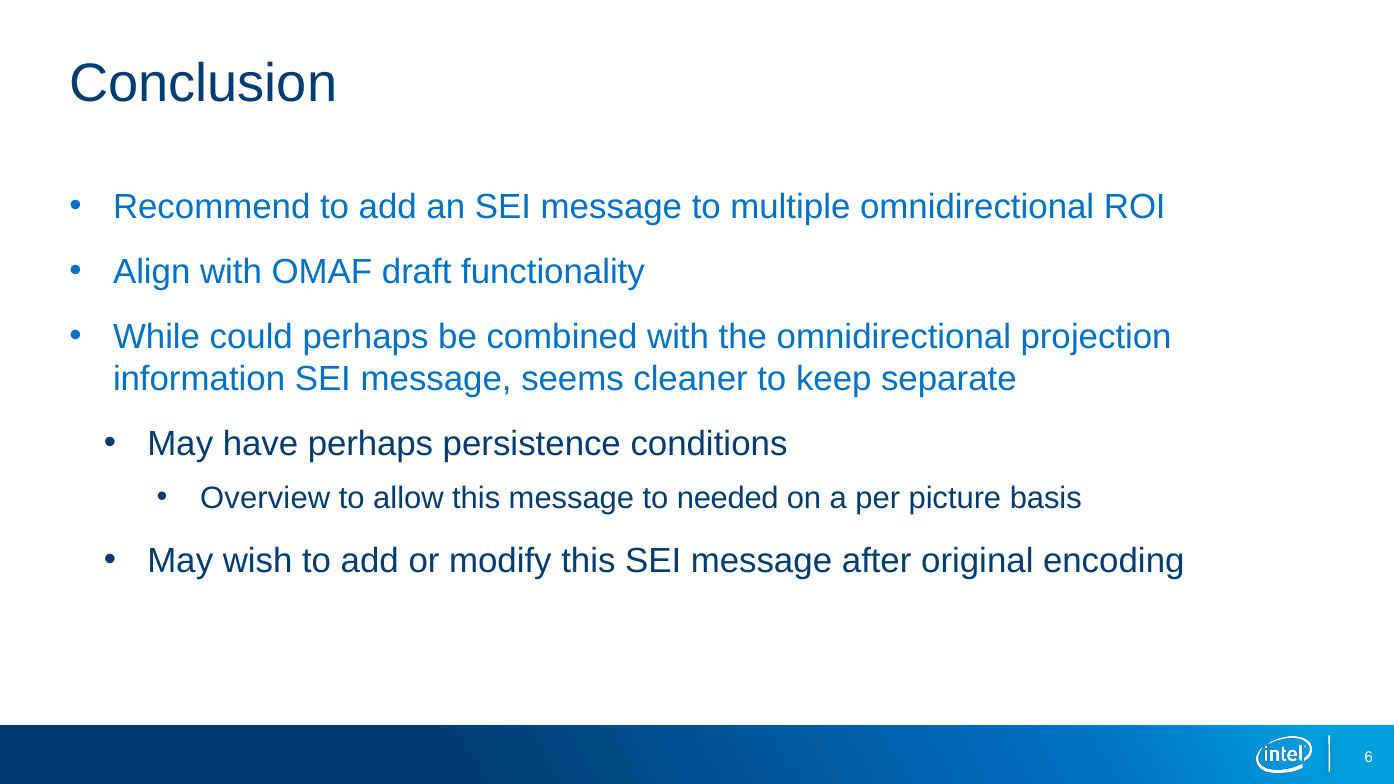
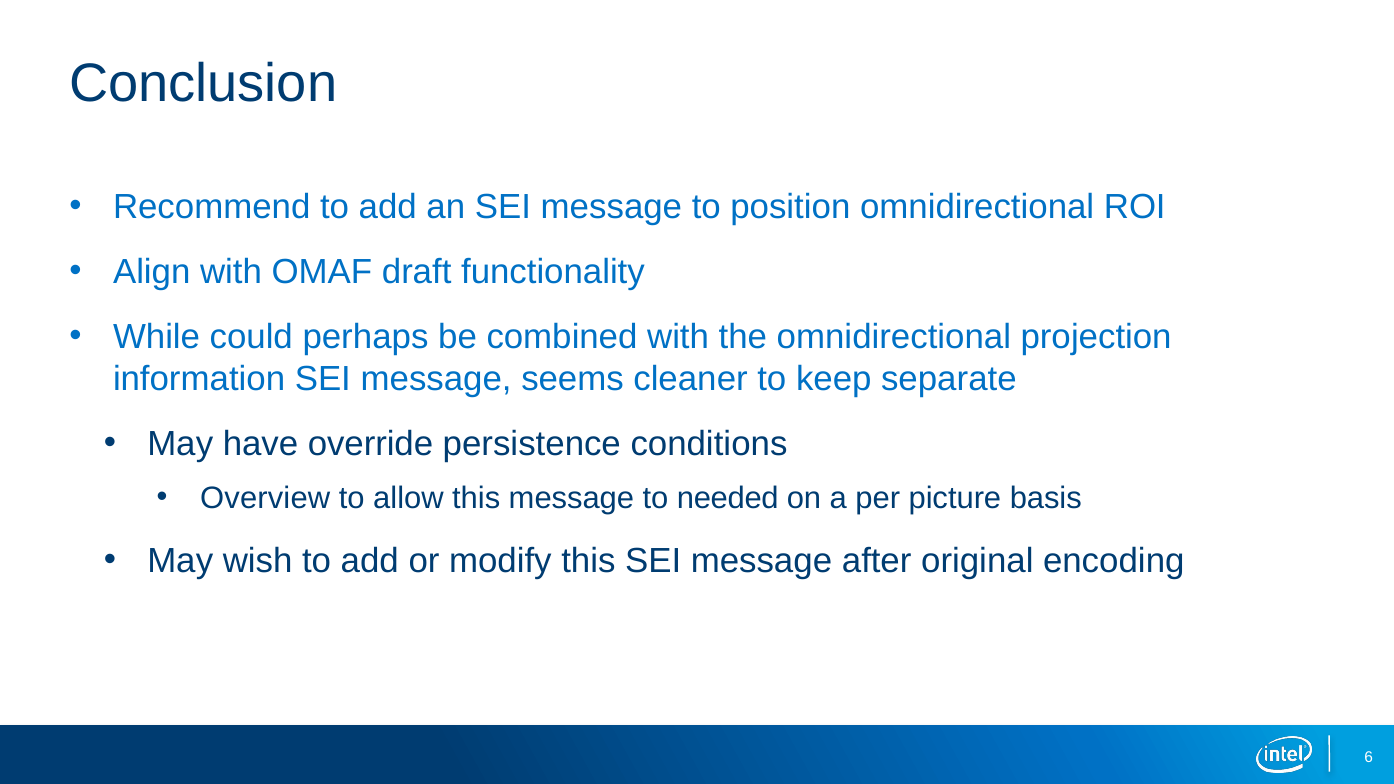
multiple: multiple -> position (790, 207)
have perhaps: perhaps -> override (370, 444)
